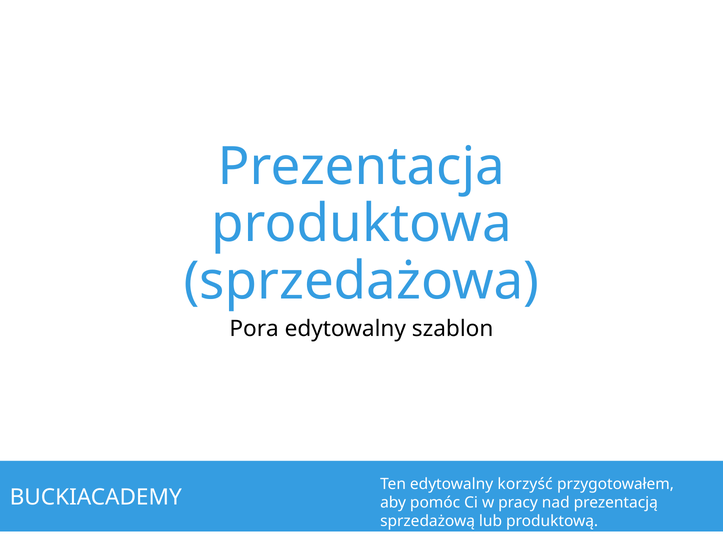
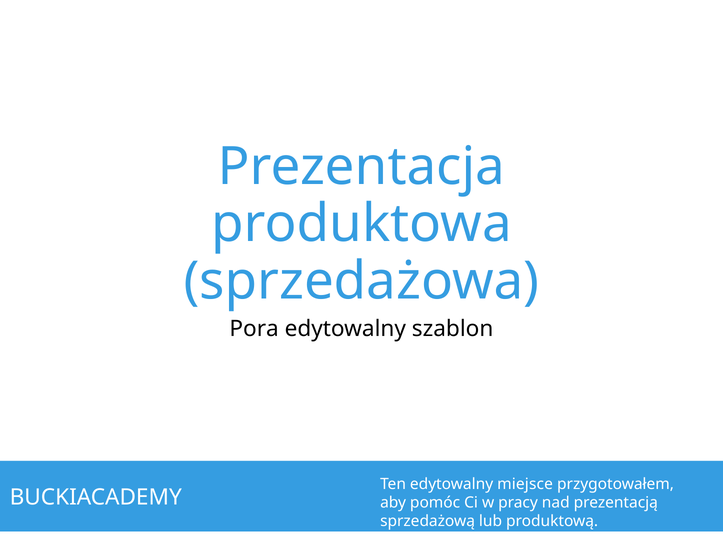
korzyść: korzyść -> miejsce (525, 484)
